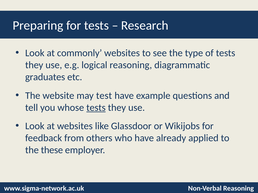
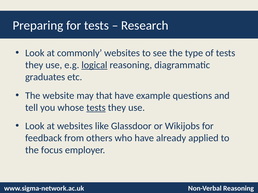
logical underline: none -> present (94, 65)
test: test -> that (104, 96)
these: these -> focus (52, 150)
